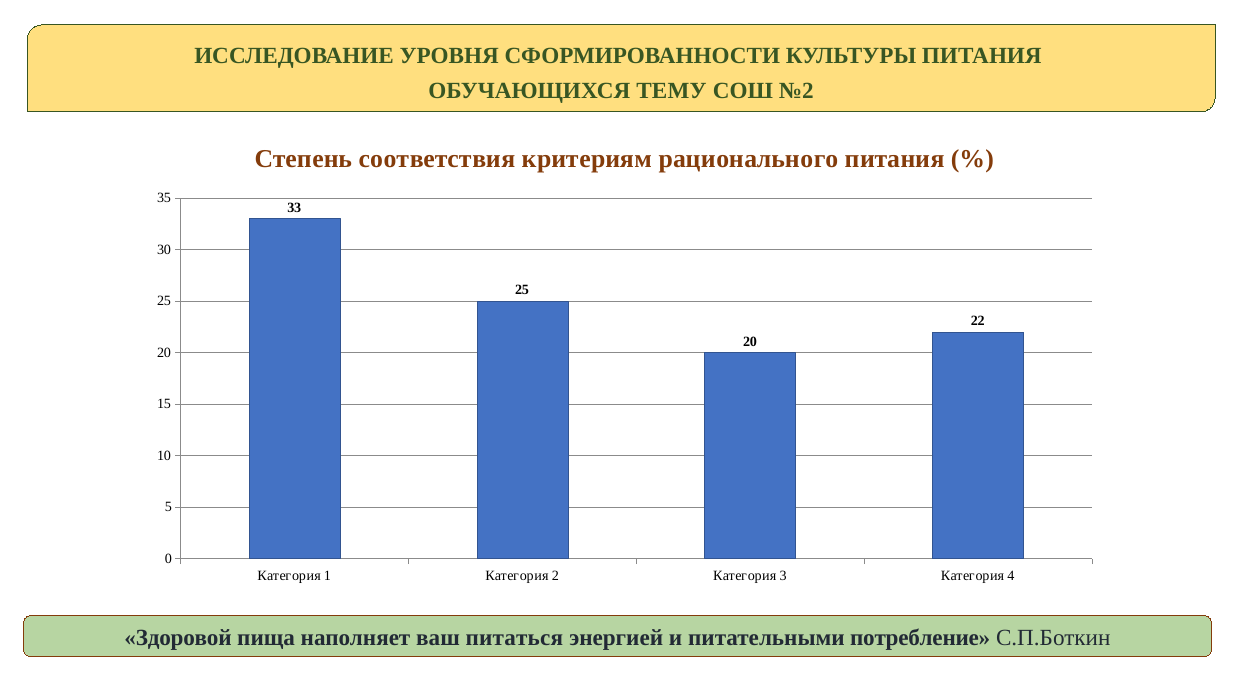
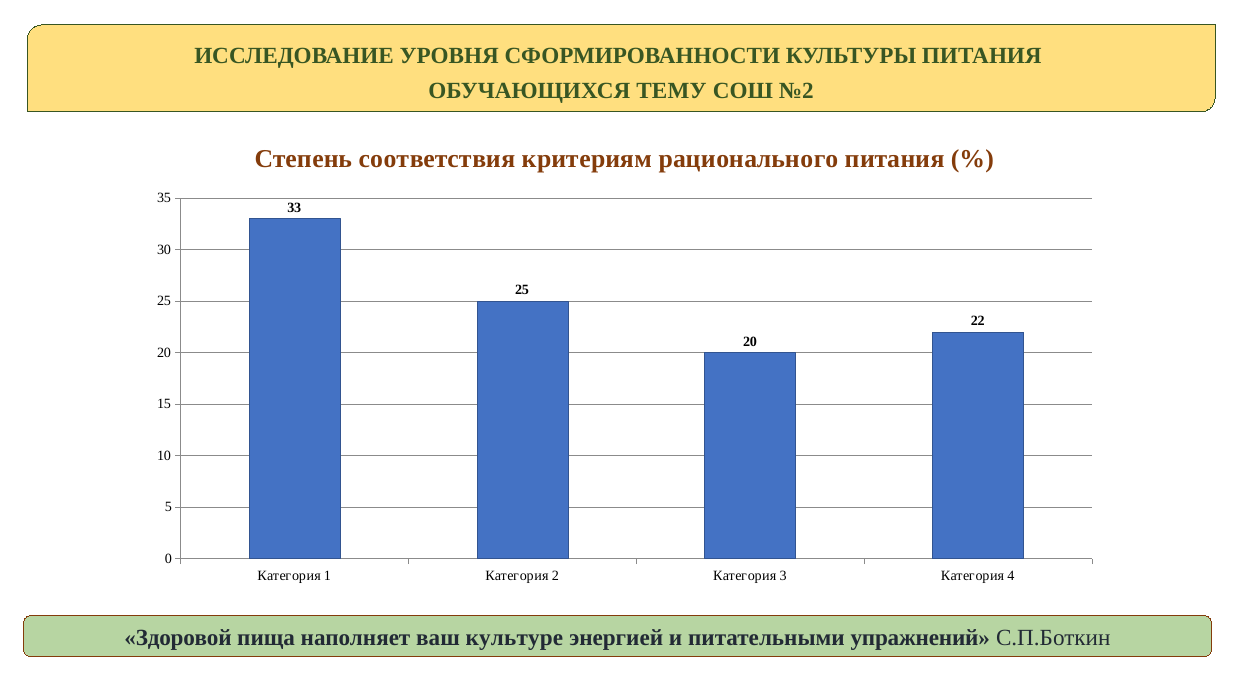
питаться: питаться -> культуре (514, 638)
потребление: потребление -> упражнений (920, 638)
